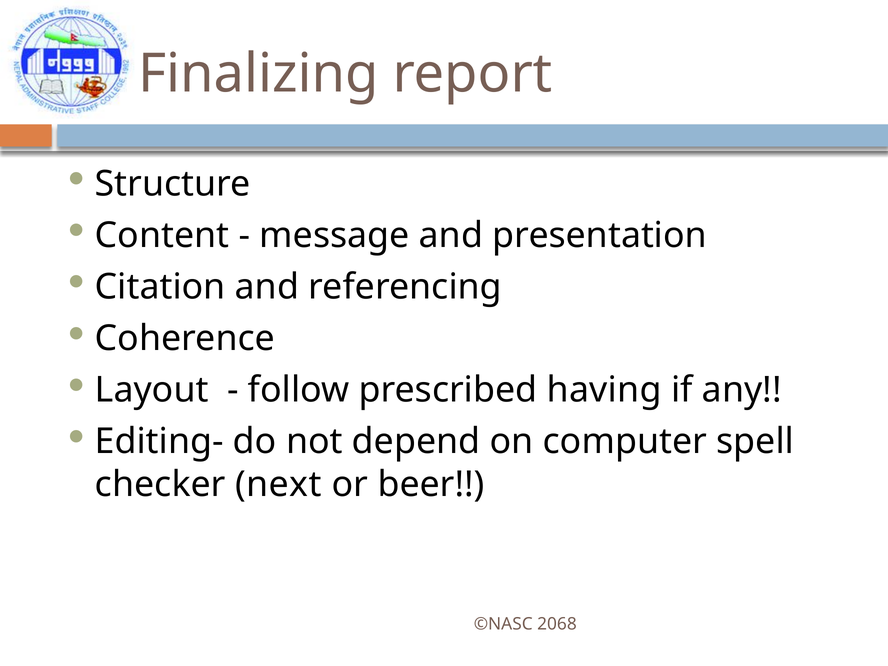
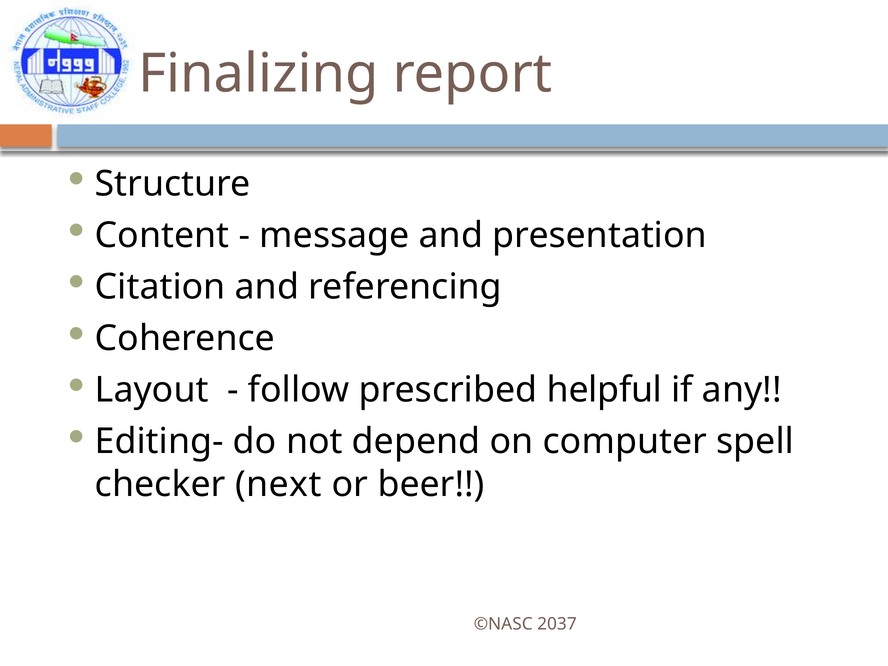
having: having -> helpful (604, 390)
2068: 2068 -> 2037 (557, 624)
